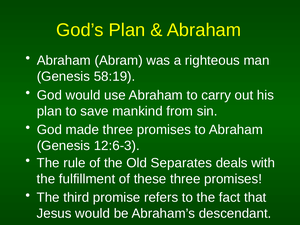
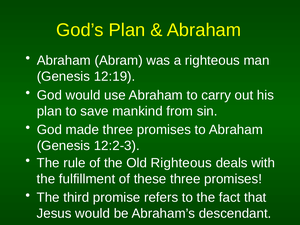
58:19: 58:19 -> 12:19 (115, 76)
12:6-3: 12:6-3 -> 12:2-3 (117, 146)
Old Separates: Separates -> Righteous (181, 163)
